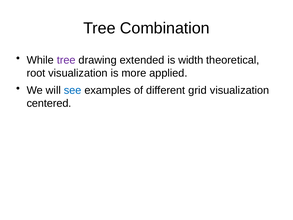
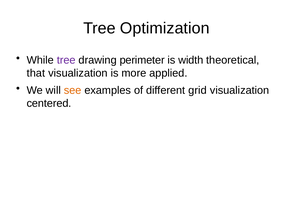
Combination: Combination -> Optimization (165, 28)
extended: extended -> perimeter (142, 60)
root: root -> that (36, 73)
see colour: blue -> orange (73, 90)
